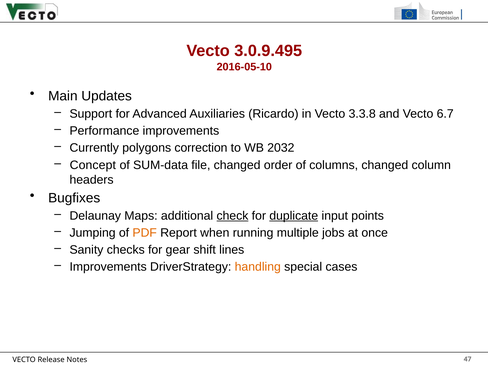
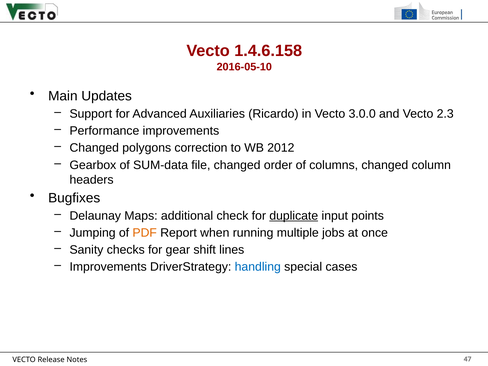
3.0.9.495: 3.0.9.495 -> 1.4.6.158 (268, 51)
3.3.8: 3.3.8 -> 3.0.0 (362, 114)
6.7: 6.7 -> 2.3 (445, 114)
Currently: Currently -> Changed (94, 148)
2032: 2032 -> 2012 (281, 148)
Concept: Concept -> Gearbox (93, 165)
check underline: present -> none (232, 216)
handling colour: orange -> blue (258, 267)
